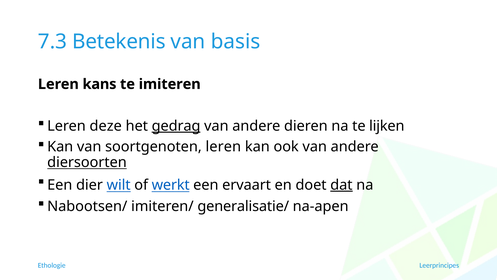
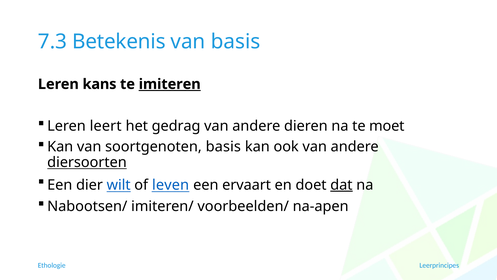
imiteren underline: none -> present (170, 84)
deze: deze -> leert (106, 126)
gedrag underline: present -> none (176, 126)
lijken: lijken -> moet (387, 126)
soortgenoten leren: leren -> basis (223, 147)
werkt: werkt -> leven (171, 185)
generalisatie/: generalisatie/ -> voorbeelden/ (243, 206)
